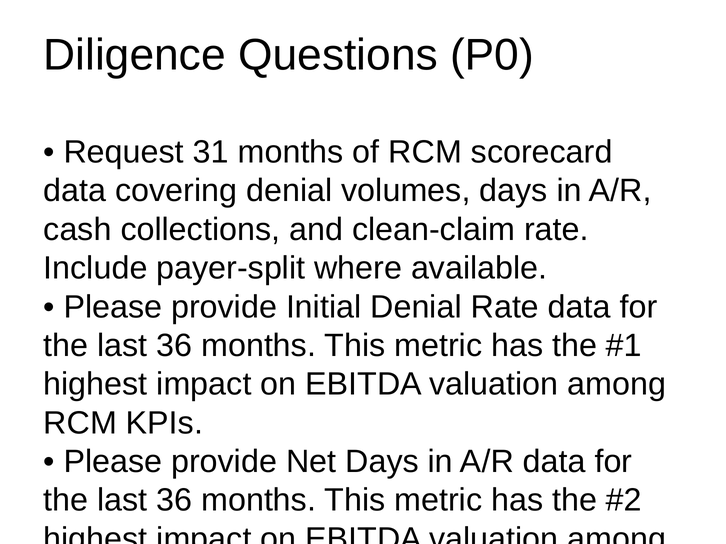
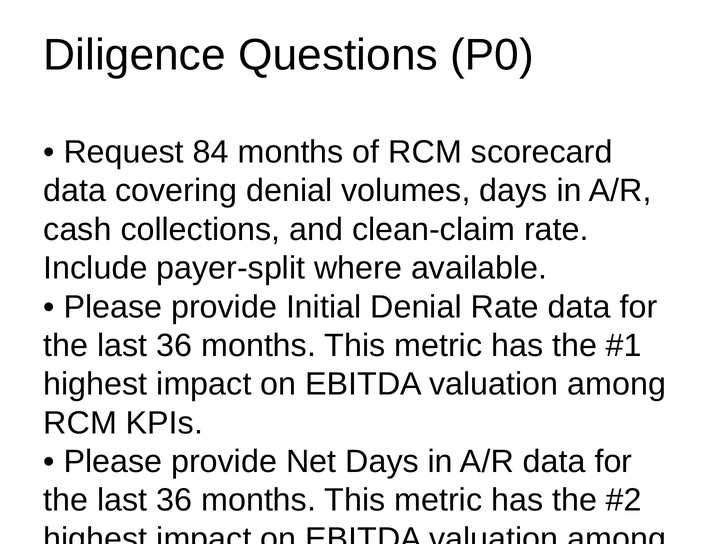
31: 31 -> 84 (211, 152)
